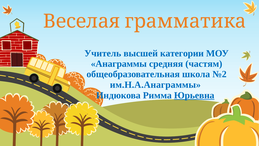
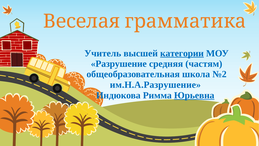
категории underline: none -> present (182, 53)
Анаграммы: Анаграммы -> Разрушение (119, 64)
им.Н.А.Анаграммы: им.Н.А.Анаграммы -> им.Н.А.Разрушение (155, 85)
